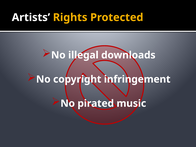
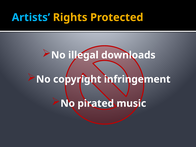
Artists colour: white -> light blue (31, 17)
